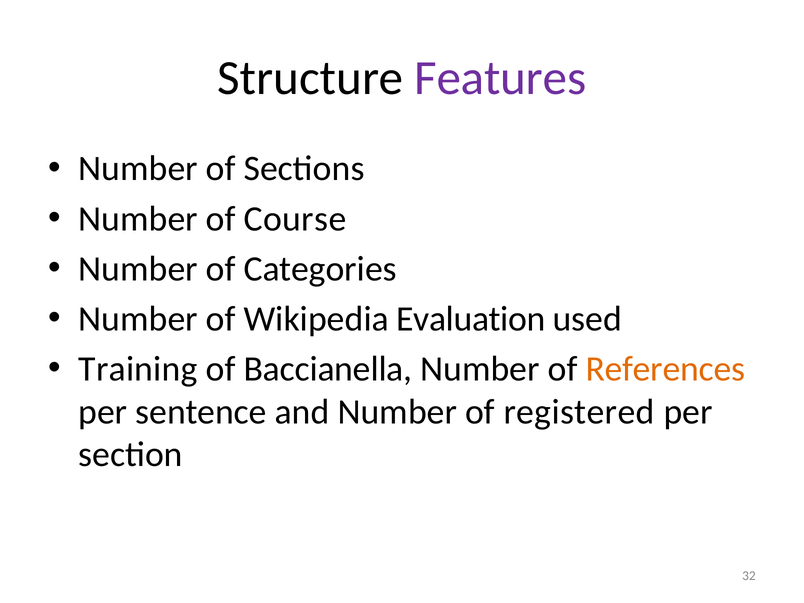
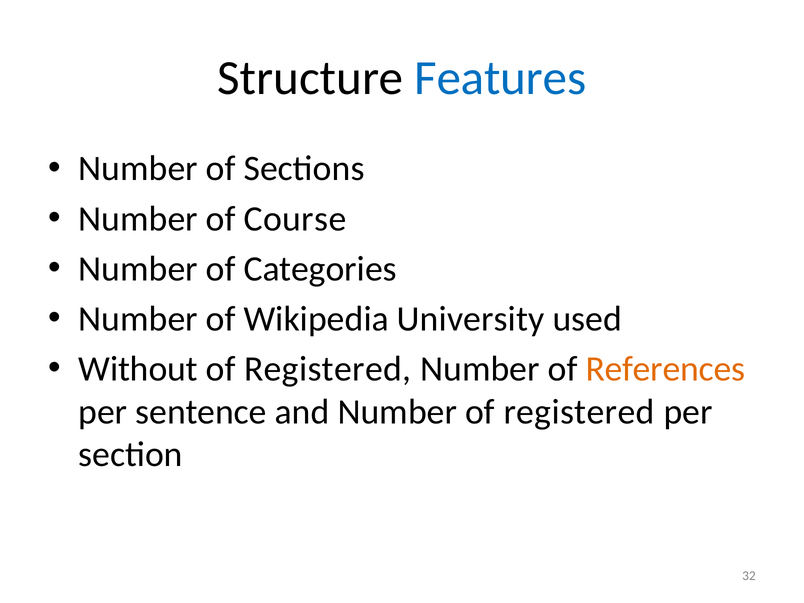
Features colour: purple -> blue (500, 78)
Evaluation: Evaluation -> University (471, 319)
Training: Training -> Without (138, 369)
Baccianella: Baccianella -> Registered (328, 369)
